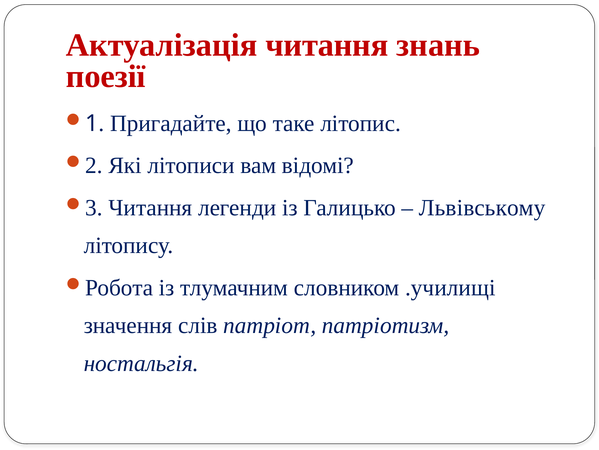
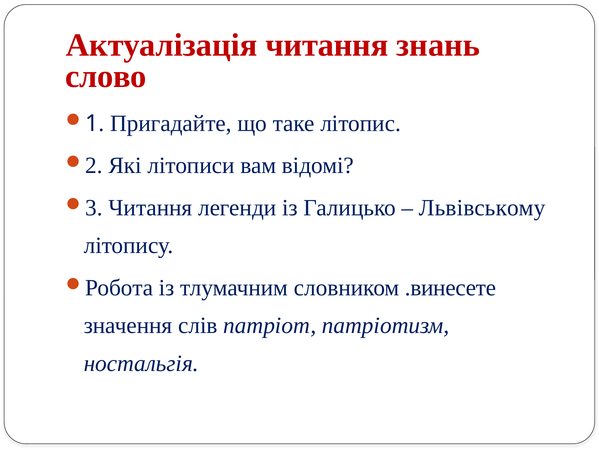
поезії: поезії -> слово (106, 76)
.училищі: .училищі -> .винесете (450, 287)
